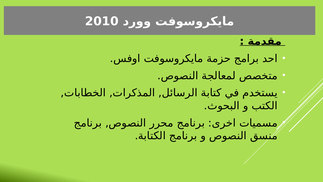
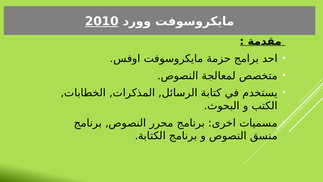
2010 underline: none -> present (102, 21)
